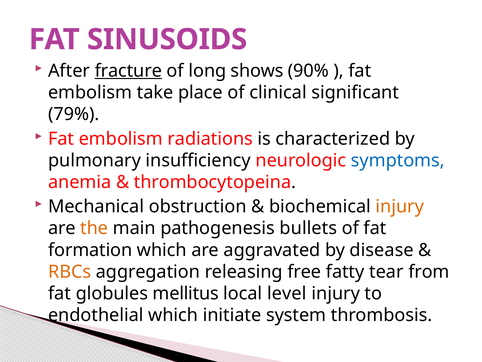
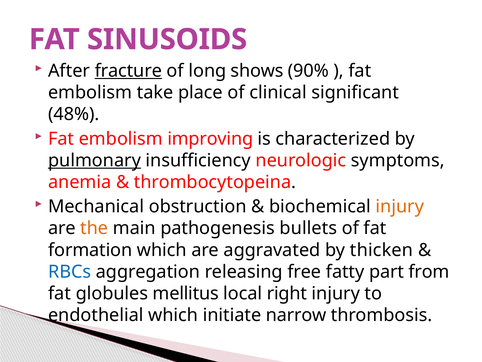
79%: 79% -> 48% (74, 114)
radiations: radiations -> improving (210, 139)
pulmonary underline: none -> present (95, 160)
symptoms colour: blue -> black (398, 160)
disease: disease -> thicken (382, 250)
RBCs colour: orange -> blue (70, 271)
tear: tear -> part (386, 271)
level: level -> right (287, 293)
system: system -> narrow (296, 315)
